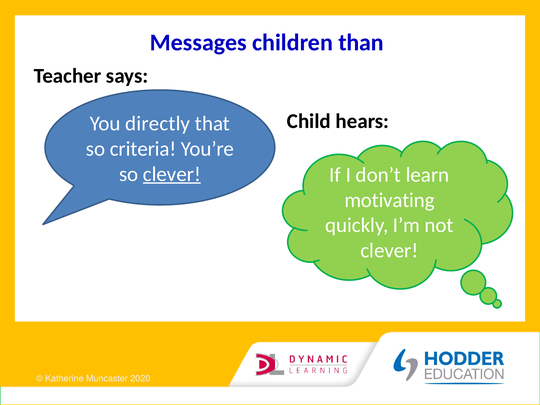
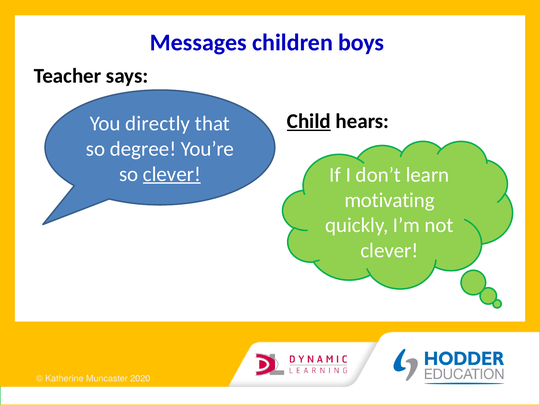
than: than -> boys (361, 43)
Child underline: none -> present (309, 121)
criteria: criteria -> degree (143, 149)
